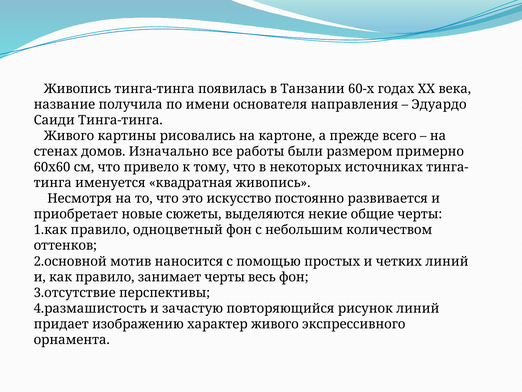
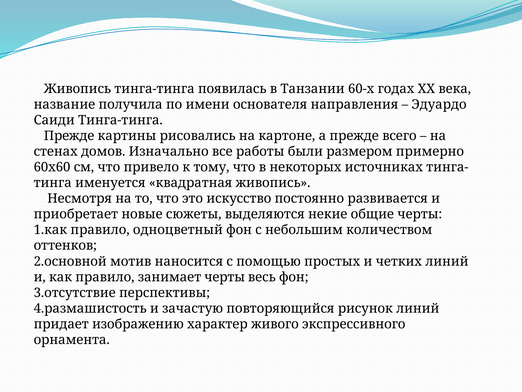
Живого: Живого -> Прежде (69, 136)
